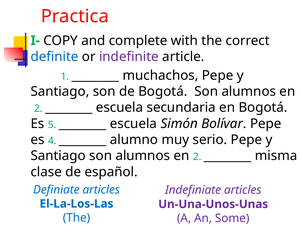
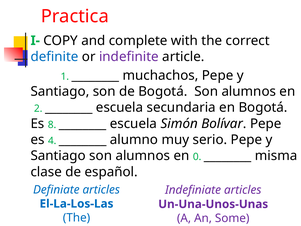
5: 5 -> 8 (52, 125)
2: 2 -> 0 (197, 157)
